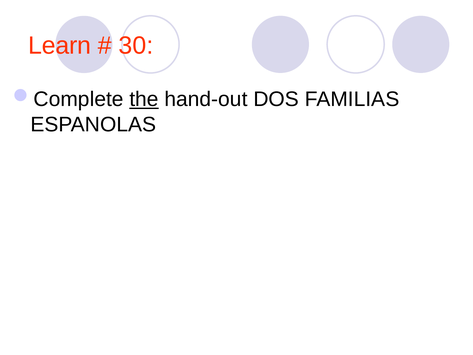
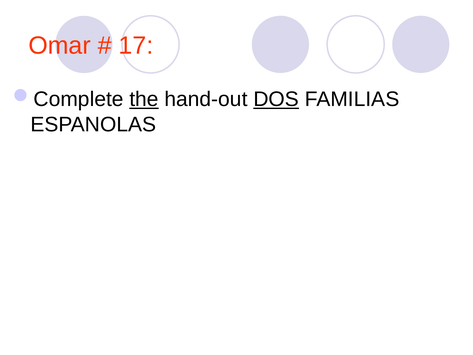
Learn: Learn -> Omar (60, 46)
30: 30 -> 17 (136, 46)
DOS underline: none -> present (276, 99)
